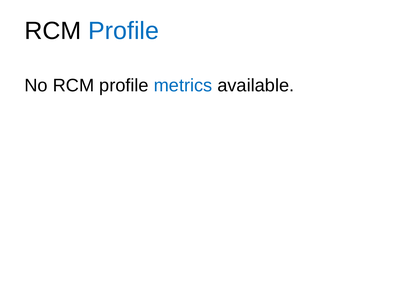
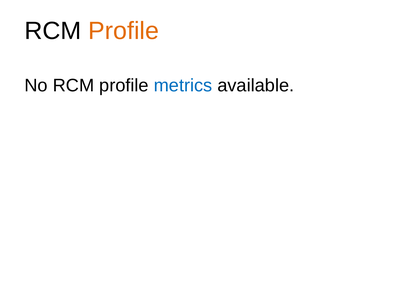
Profile colour: blue -> orange (124, 31)
